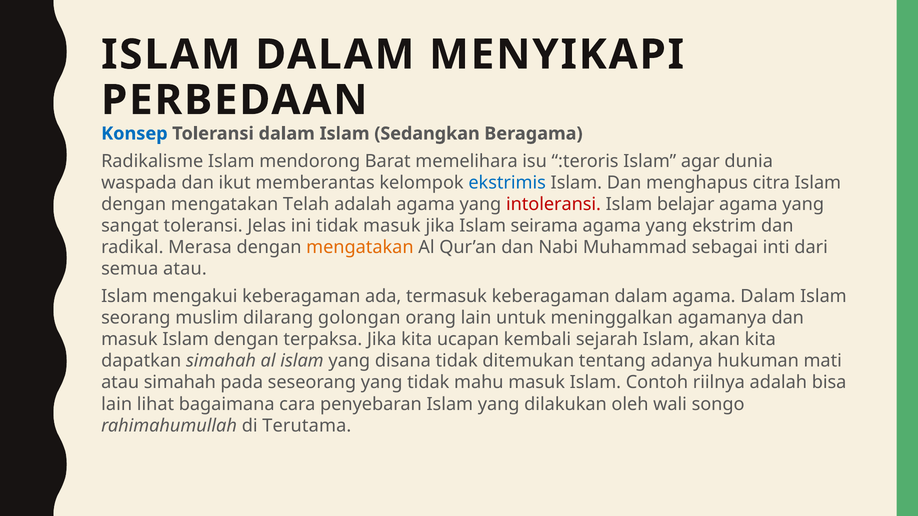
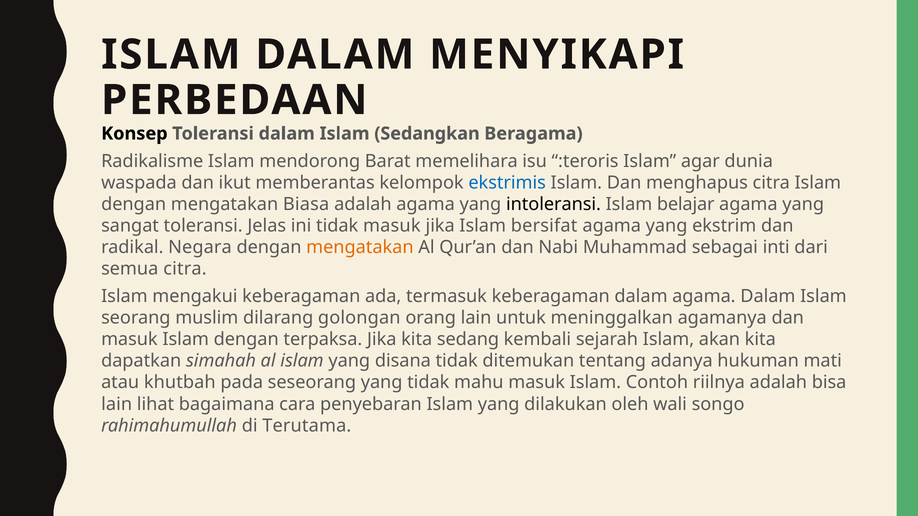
Konsep colour: blue -> black (134, 134)
Telah: Telah -> Biasa (306, 204)
intoleransi colour: red -> black (553, 204)
seirama: seirama -> bersifat (544, 226)
Merasa: Merasa -> Negara (200, 247)
semua atau: atau -> citra (185, 269)
ucapan: ucapan -> sedang (468, 340)
atau simahah: simahah -> khutbah (180, 383)
